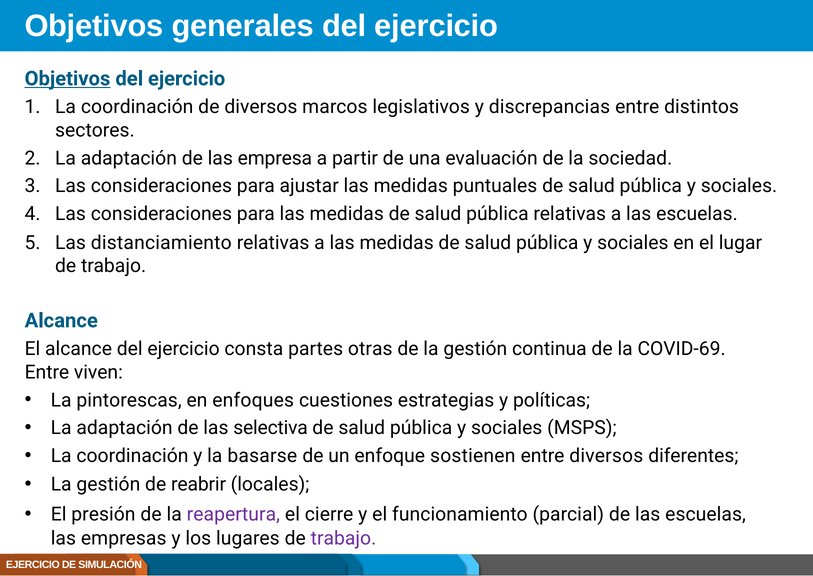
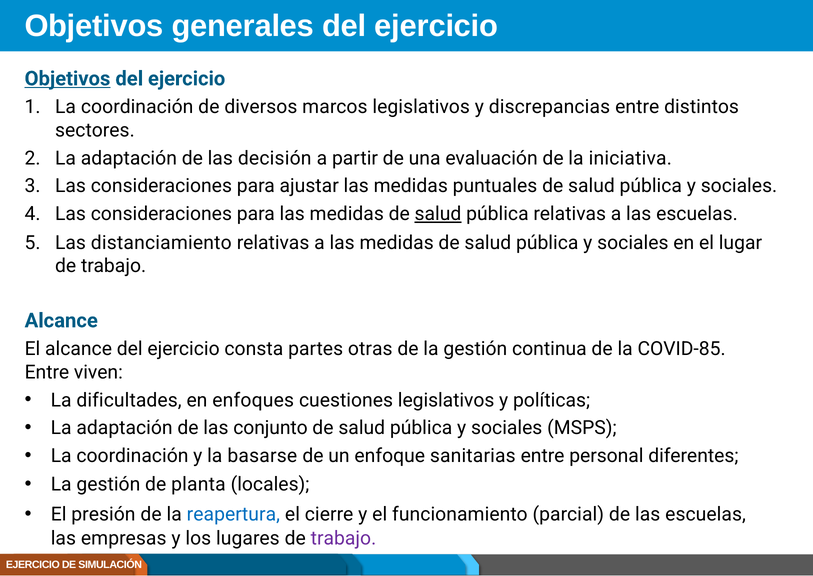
empresa: empresa -> decisión (275, 158)
sociedad: sociedad -> iniciativa (630, 158)
salud underline: none -> present (438, 214)
COVID-69: COVID-69 -> COVID-85 (682, 348)
pintorescas: pintorescas -> dificultades (129, 400)
cuestiones estrategias: estrategias -> legislativos (446, 400)
selectiva: selectiva -> conjunto (271, 428)
sostienen: sostienen -> sanitarias (473, 455)
entre diversos: diversos -> personal (606, 455)
reabrir: reabrir -> planta (198, 484)
reapertura colour: purple -> blue (233, 514)
